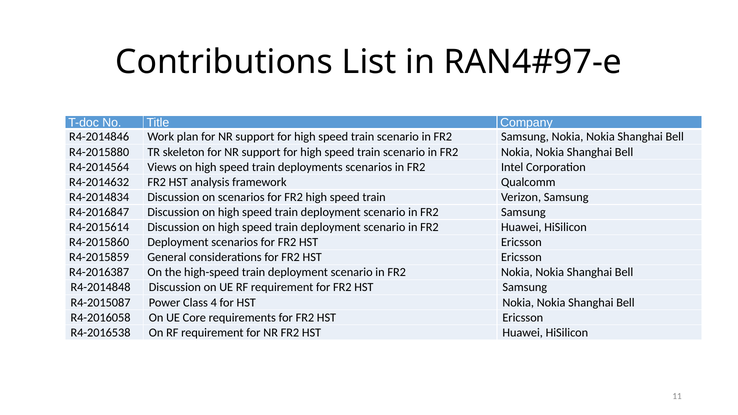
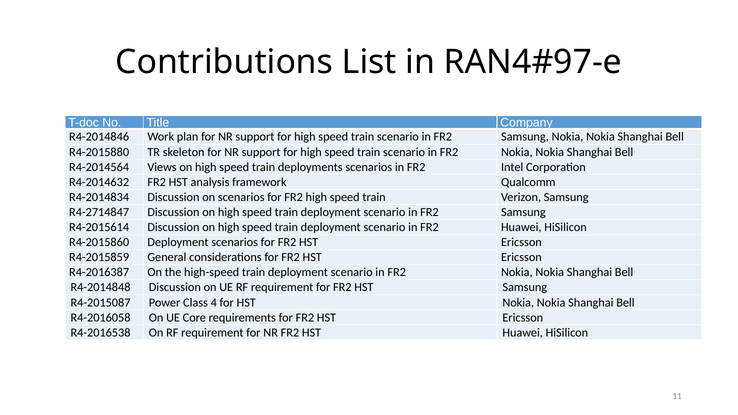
R4-2016847: R4-2016847 -> R4-2714847 (99, 212)
